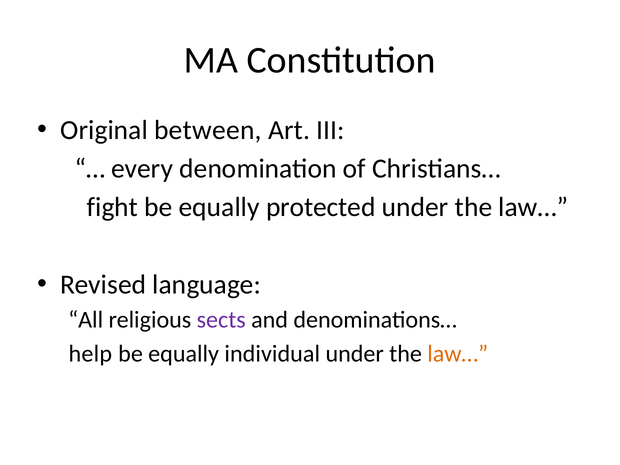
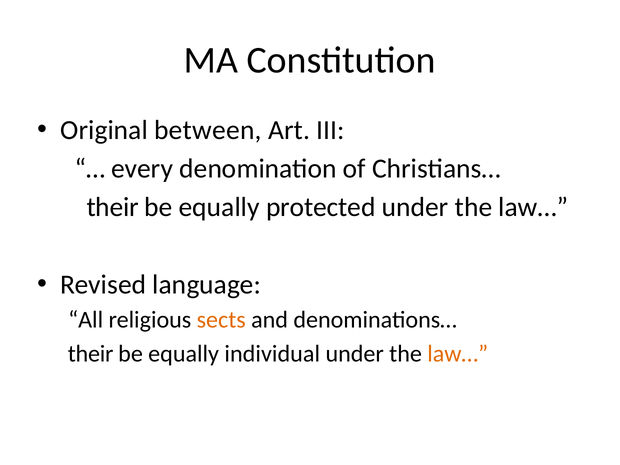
fight: fight -> their (113, 207)
sects colour: purple -> orange (221, 320)
help: help -> their (91, 354)
